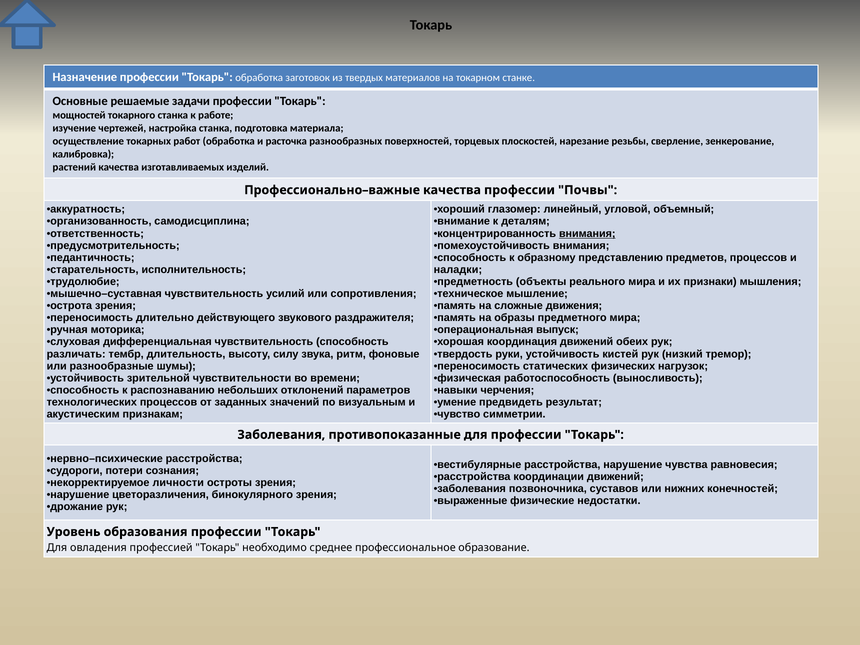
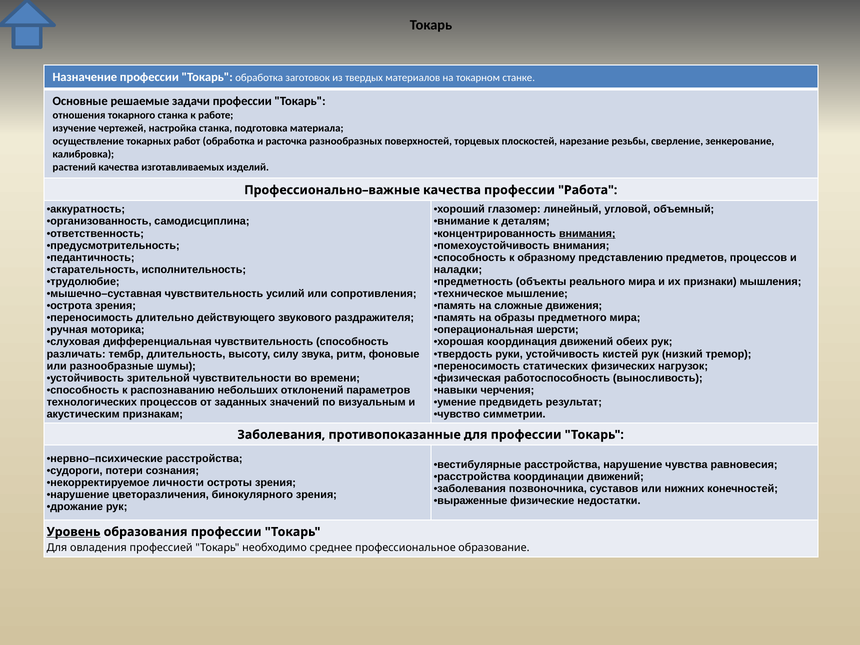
мощностей: мощностей -> отношения (79, 115)
Почвы: Почвы -> Работа (588, 190)
выпуск: выпуск -> шерсти (557, 330)
Уровень underline: none -> present (74, 532)
